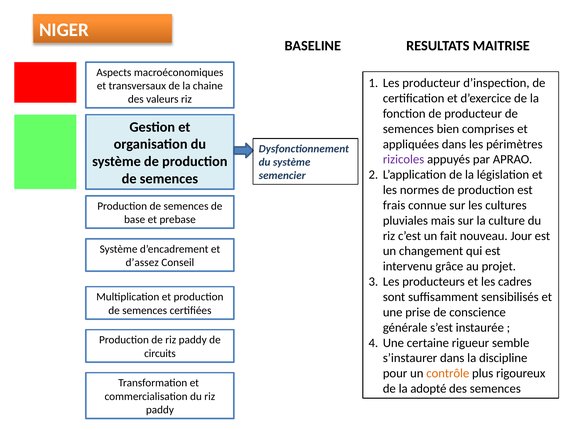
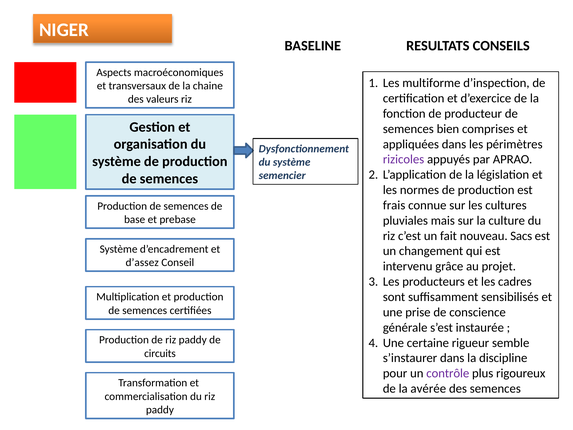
MAITRISE: MAITRISE -> CONSEILS (501, 46)
Les producteur: producteur -> multiforme (431, 83)
Jour: Jour -> Sacs (521, 236)
contrôle colour: orange -> purple (448, 373)
adopté: adopté -> avérée (428, 388)
